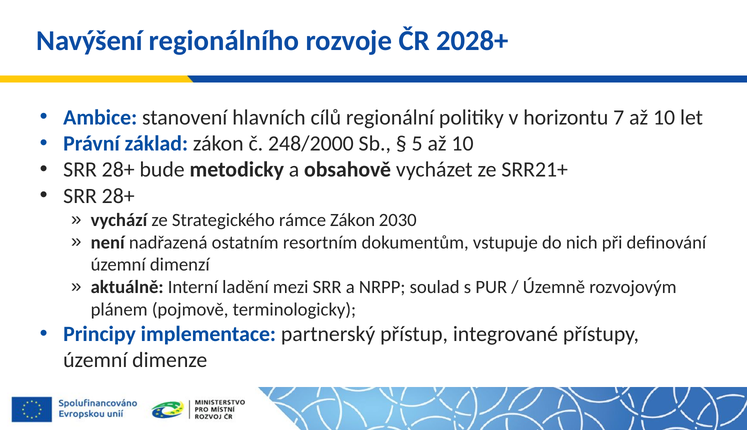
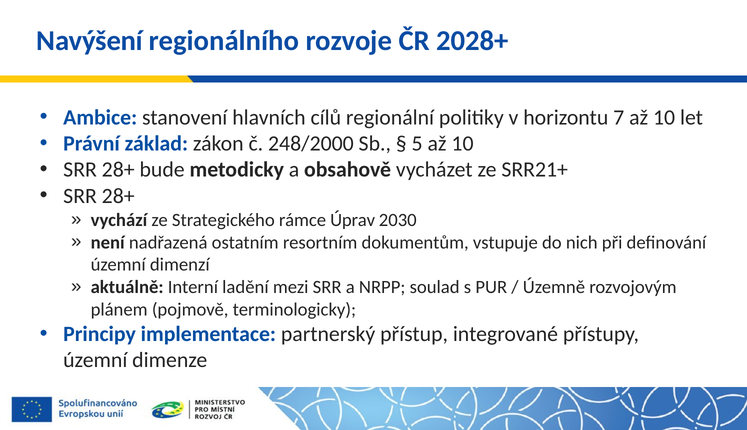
rámce Zákon: Zákon -> Úprav (353, 220)
